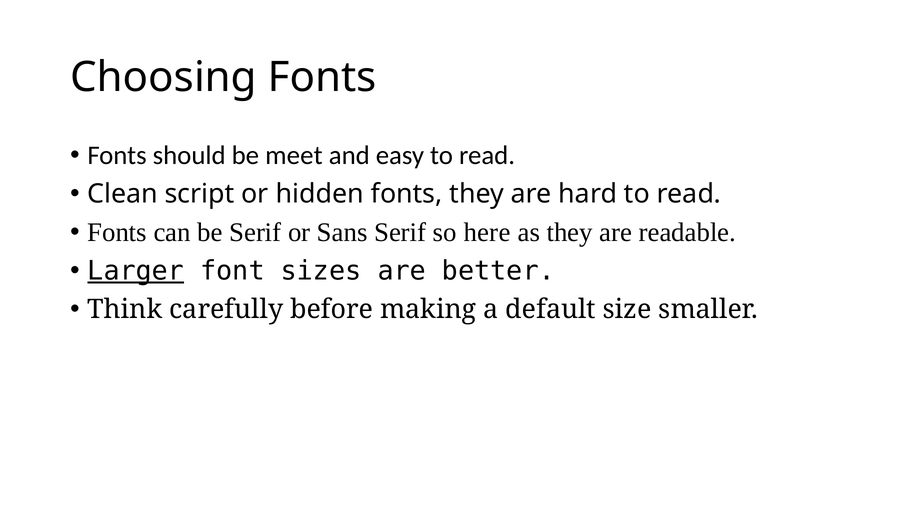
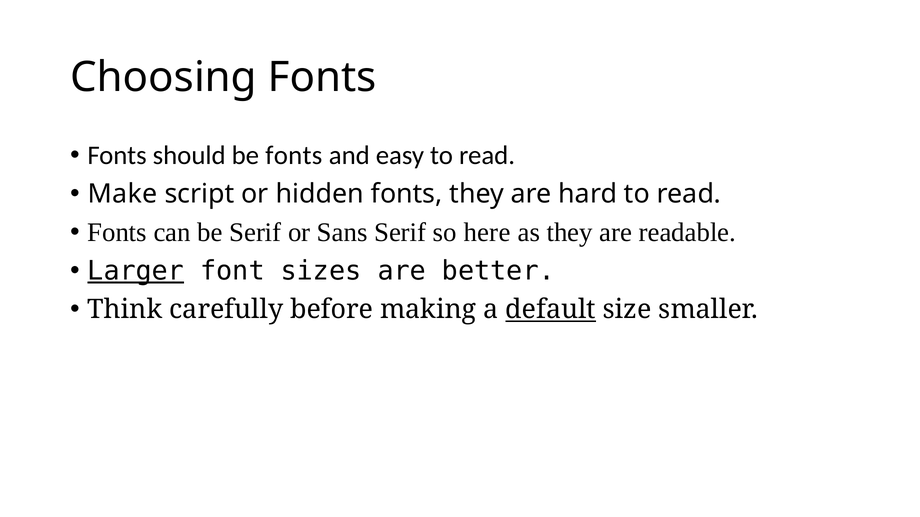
be meet: meet -> fonts (294, 156)
Clean: Clean -> Make (122, 194)
default underline: none -> present (551, 310)
